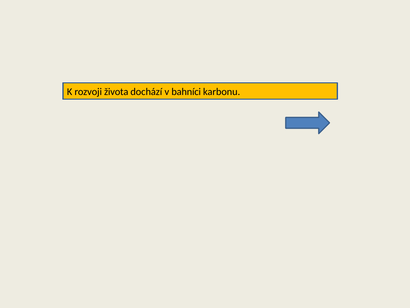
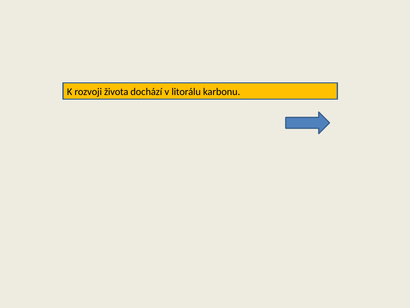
bahníci: bahníci -> litorálu (186, 92)
